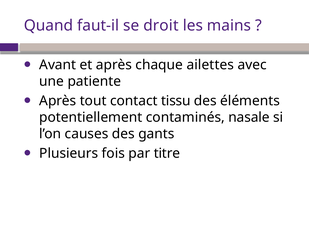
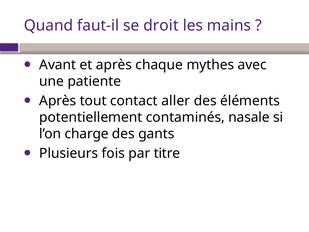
ailettes: ailettes -> mythes (210, 65)
tissu: tissu -> aller (176, 101)
causes: causes -> charge (87, 134)
